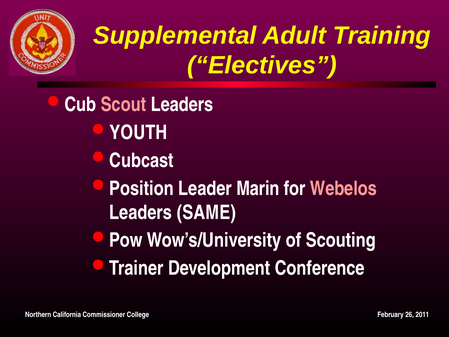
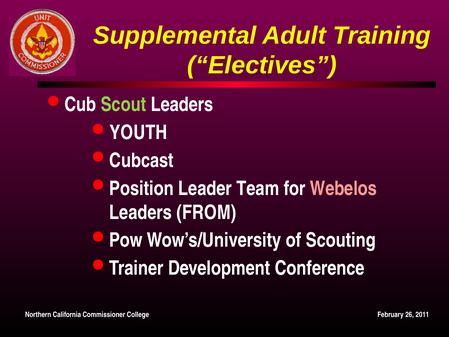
Scout colour: pink -> light green (123, 104)
Marin: Marin -> Team (258, 188)
SAME: SAME -> FROM (206, 212)
